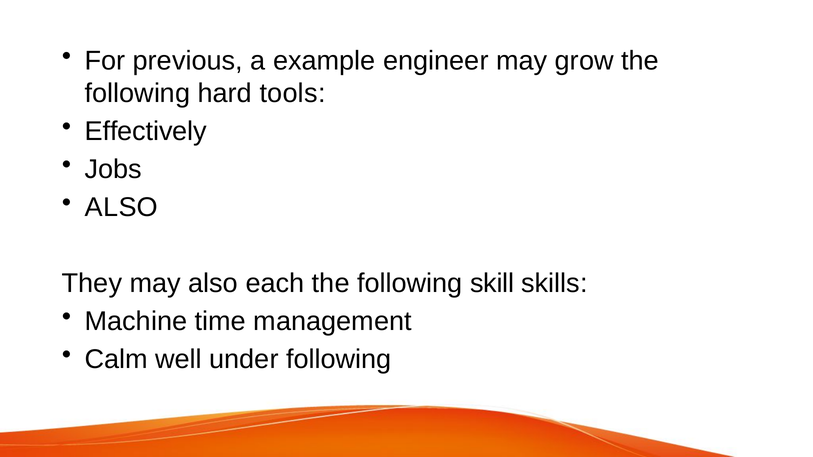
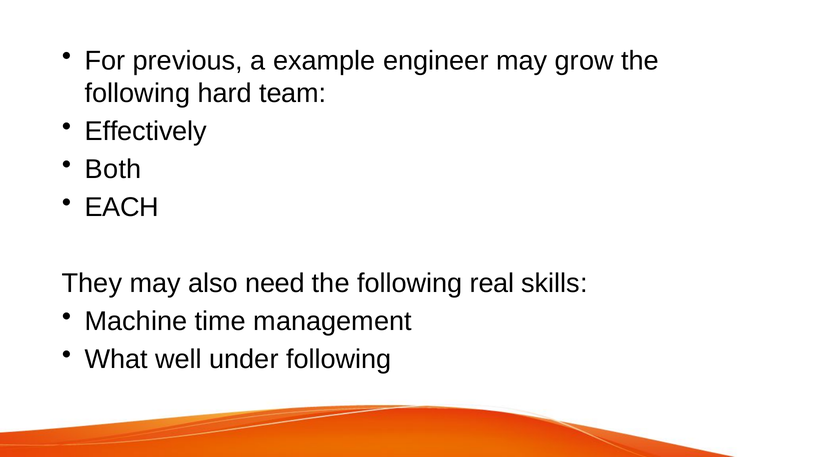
tools: tools -> team (293, 93)
Jobs: Jobs -> Both (113, 169)
ALSO: ALSO -> EACH (122, 207)
each: each -> need (275, 283)
skill: skill -> real (492, 283)
Calm: Calm -> What (116, 359)
